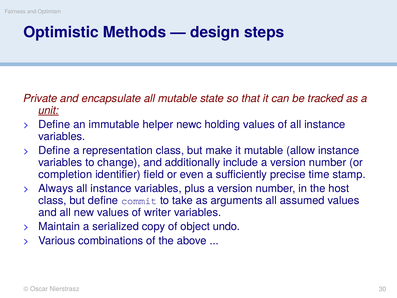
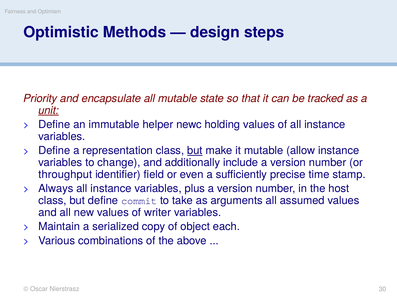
Private: Private -> Priority (40, 98)
but underline: none -> present (195, 150)
completion: completion -> throughput (65, 174)
undo: undo -> each (226, 226)
